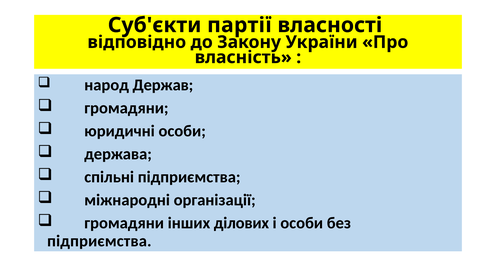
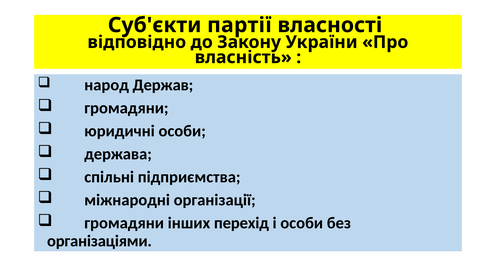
ділових: ділових -> перехід (241, 223)
підприємства: підприємства -> організаціями (99, 241)
